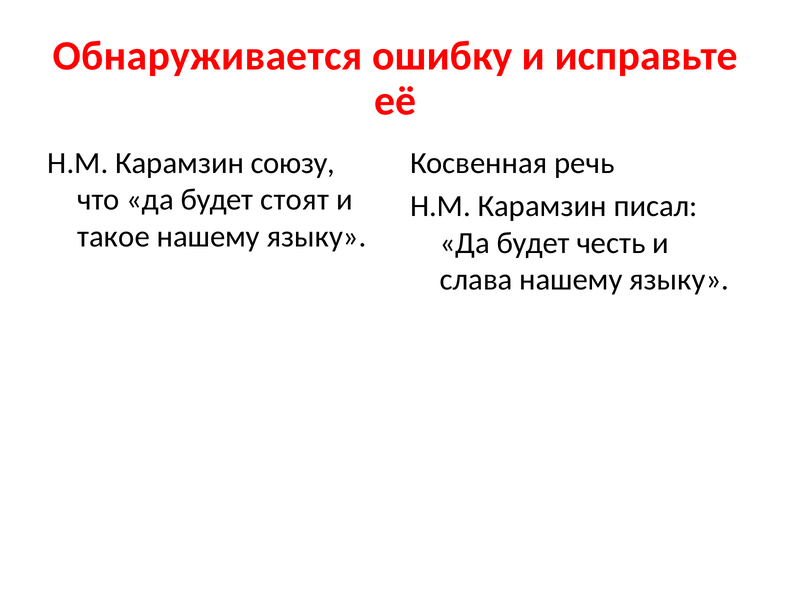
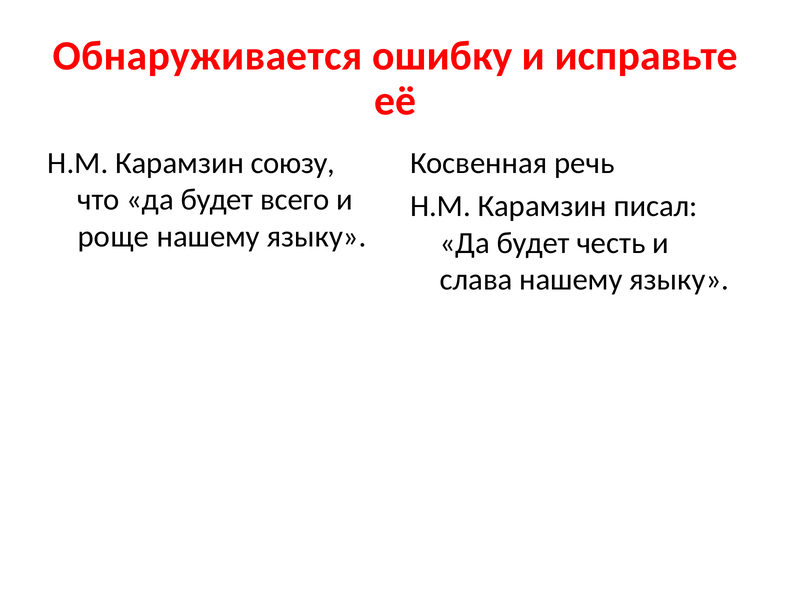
стоят: стоят -> всего (295, 200)
такое: такое -> роще (113, 237)
